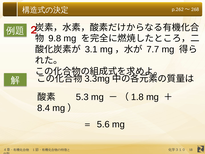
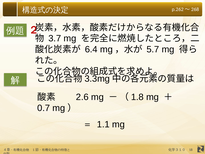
9.8: 9.8 -> 3.7 (55, 38)
3.1: 3.1 -> 6.4 (91, 49)
7.7: 7.7 -> 5.7 (153, 49)
5.3: 5.3 -> 2.6 (82, 97)
8.4: 8.4 -> 0.7 (44, 108)
5.6: 5.6 -> 1.1 (103, 124)
